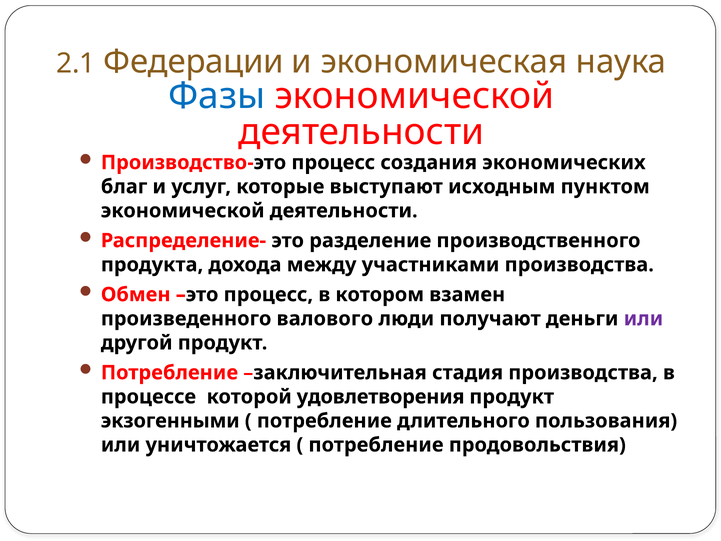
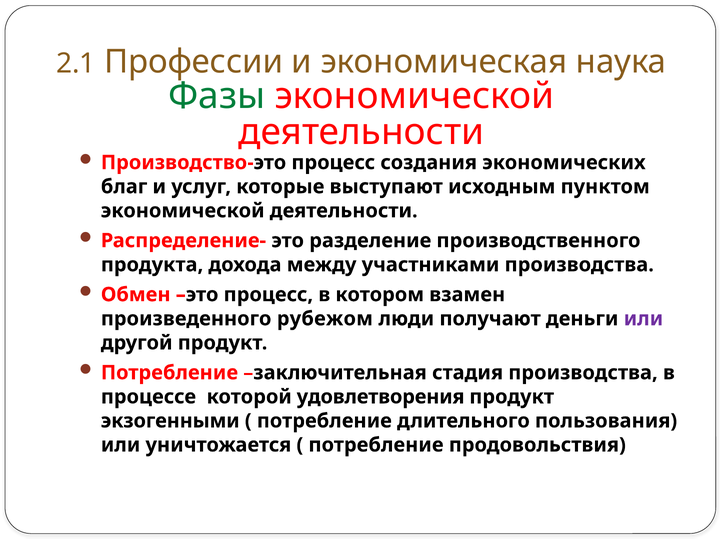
Федерации: Федерации -> Профессии (194, 62)
Фазы colour: blue -> green (217, 96)
валового: валового -> рубежом (325, 319)
